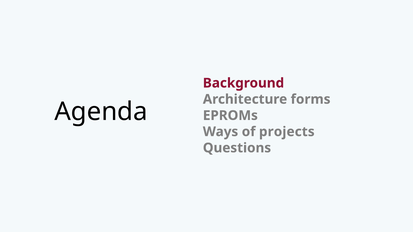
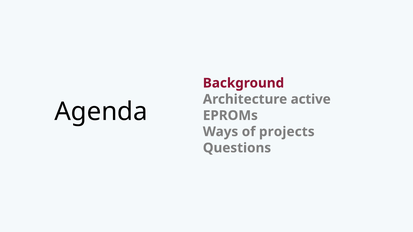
forms: forms -> active (311, 99)
